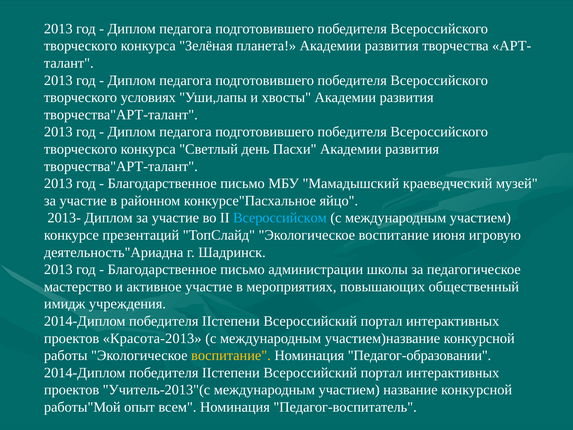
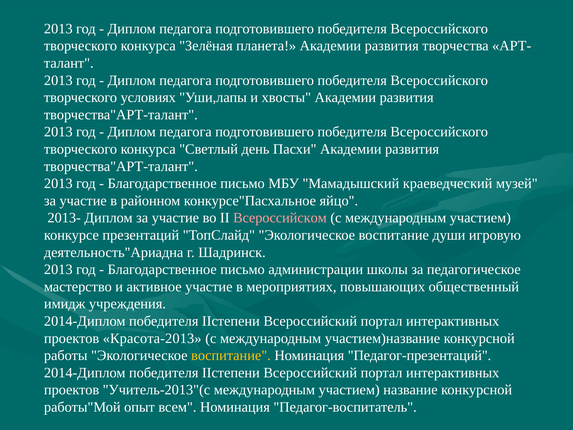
Всероссийском colour: light blue -> pink (280, 218)
июня: июня -> души (449, 235)
Педагог-образовании: Педагог-образовании -> Педагог-презентаций (419, 355)
